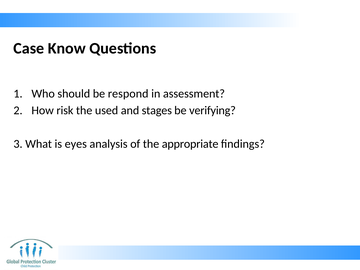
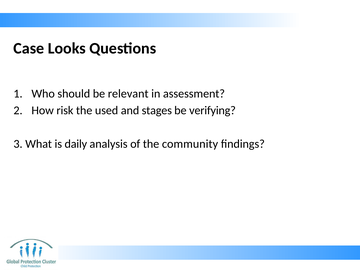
Know: Know -> Looks (67, 48)
respond: respond -> relevant (128, 94)
eyes: eyes -> daily (76, 144)
appropriate: appropriate -> community (190, 144)
